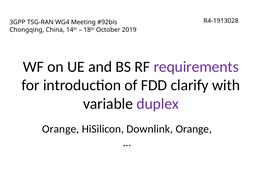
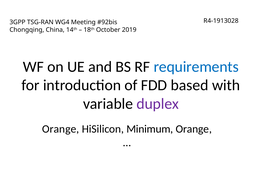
requirements colour: purple -> blue (196, 67)
clarify: clarify -> based (190, 86)
Downlink: Downlink -> Minimum (150, 129)
